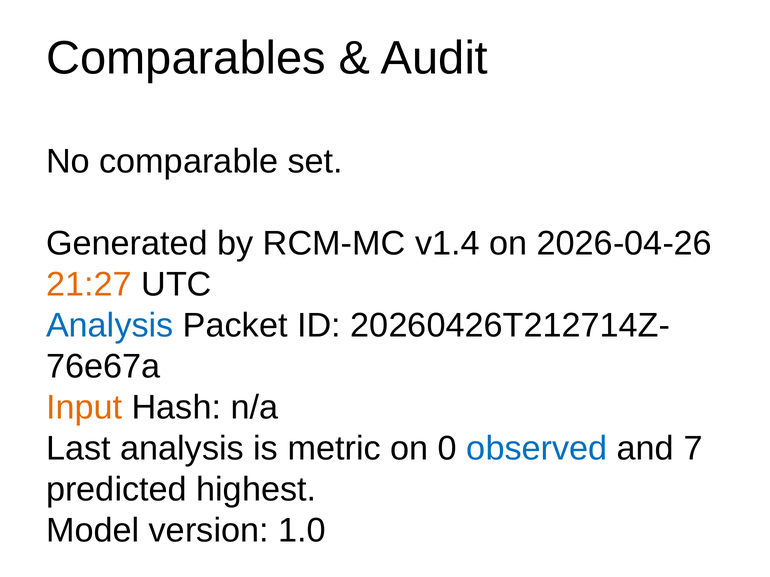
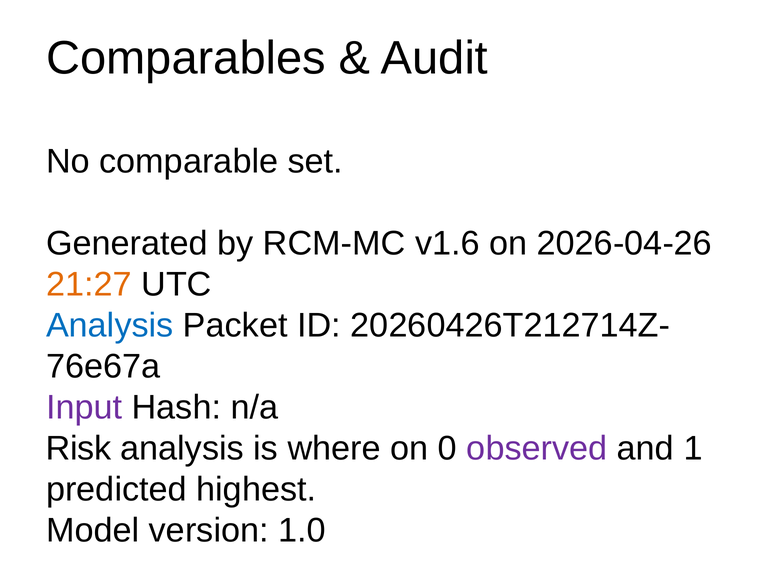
v1.4: v1.4 -> v1.6 (447, 244)
Input colour: orange -> purple (84, 408)
Last: Last -> Risk (79, 449)
metric: metric -> where (334, 449)
observed colour: blue -> purple (537, 449)
7: 7 -> 1 (693, 449)
